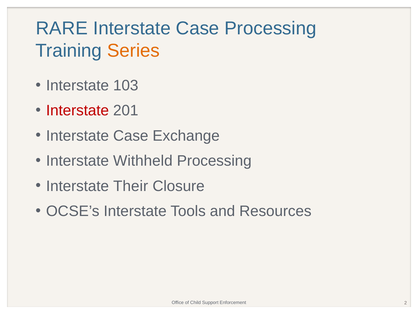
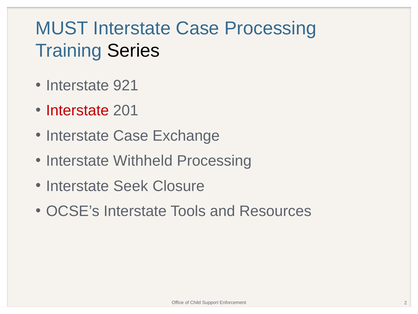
RARE: RARE -> MUST (62, 28)
Series colour: orange -> black (133, 51)
103: 103 -> 921 (126, 85)
Their: Their -> Seek (131, 186)
